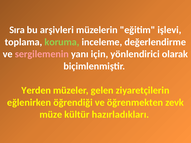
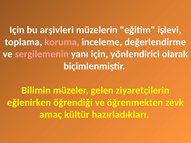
Sıra: Sıra -> Için (17, 30)
koruma colour: light green -> pink (62, 42)
Yerden: Yerden -> Bilimin (36, 90)
müze: müze -> amaç (51, 115)
